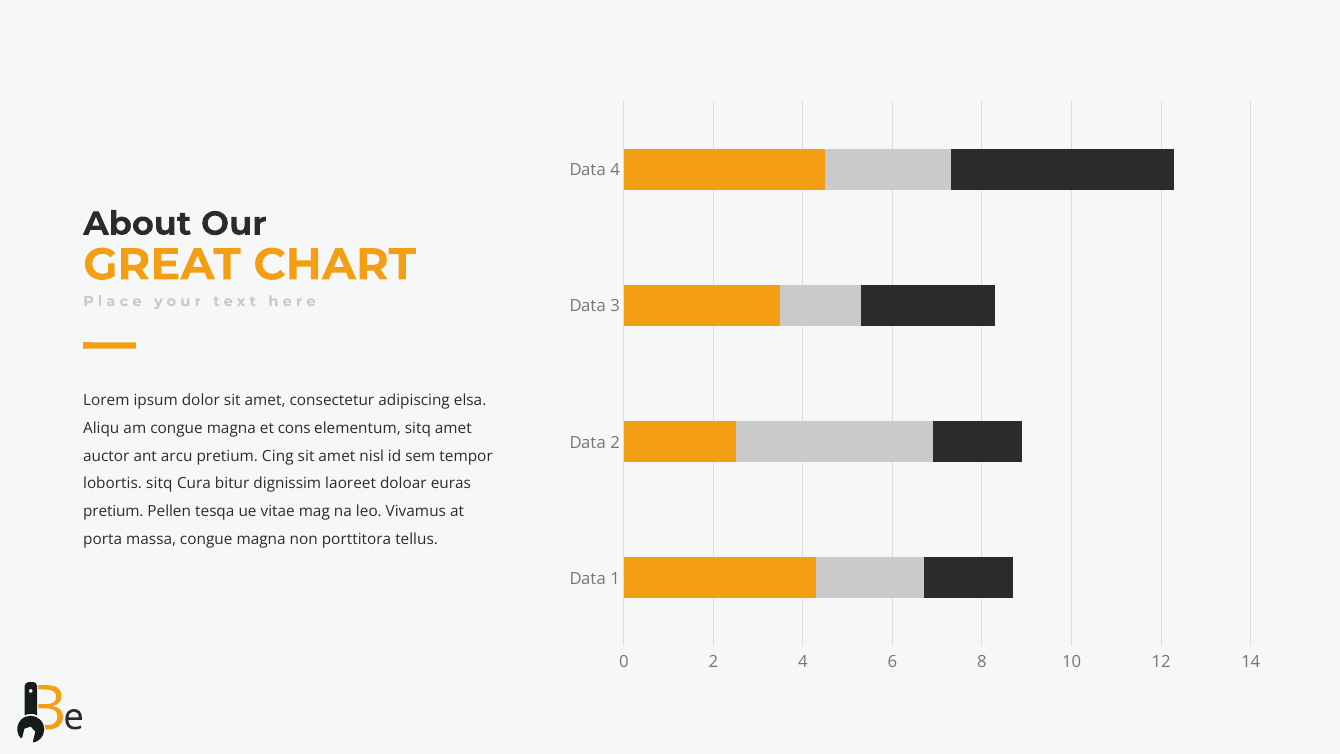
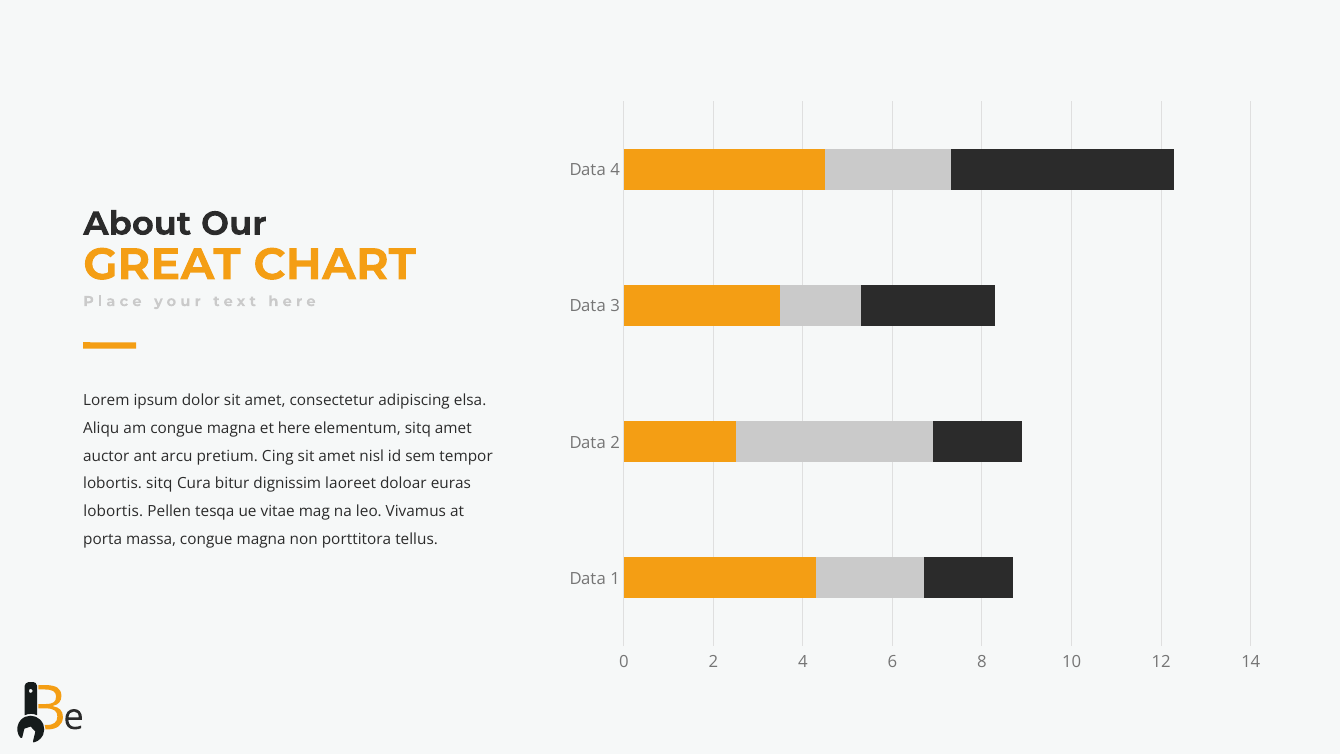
cons: cons -> here (294, 428)
pretium: pretium -> lobortis (113, 511)
